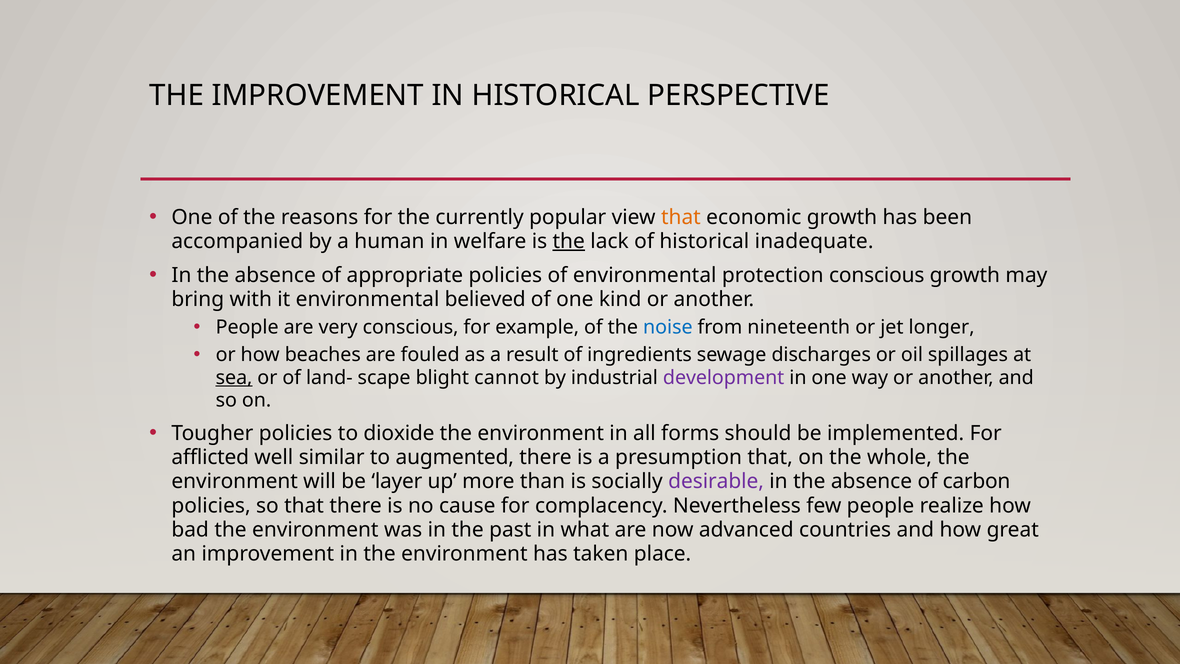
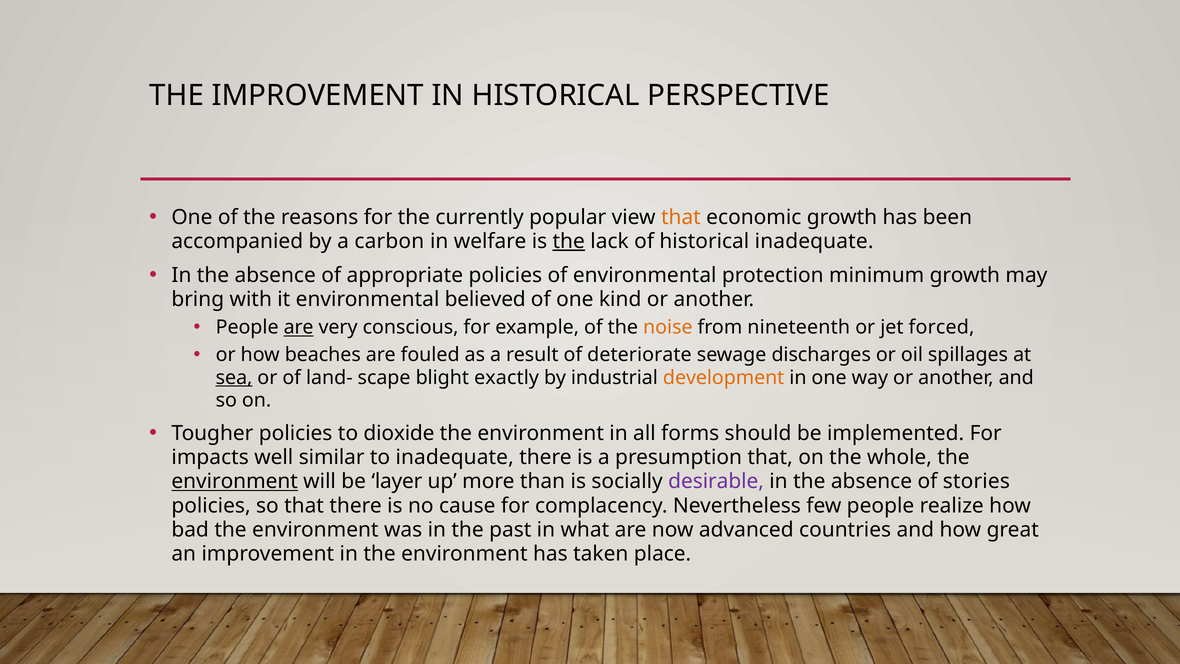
human: human -> carbon (389, 241)
protection conscious: conscious -> minimum (877, 275)
are underline: none -> present (299, 327)
noise colour: blue -> orange (668, 327)
longer: longer -> forced (942, 327)
ingredients: ingredients -> deteriorate (639, 355)
cannot: cannot -> exactly (507, 377)
development colour: purple -> orange (724, 377)
afflicted: afflicted -> impacts (210, 457)
to augmented: augmented -> inadequate (455, 457)
environment underline: none -> present (235, 481)
carbon: carbon -> stories (976, 481)
